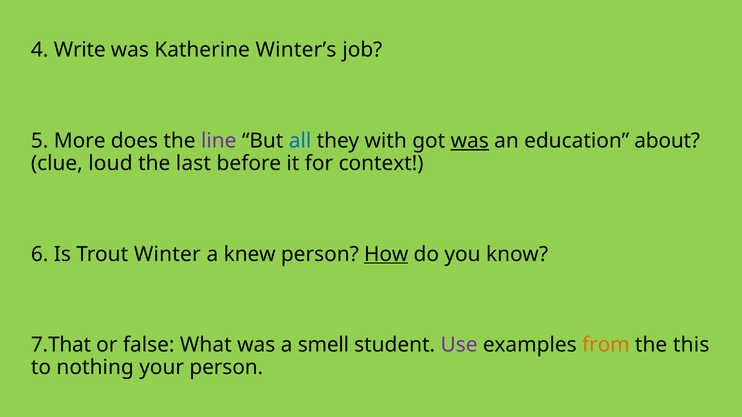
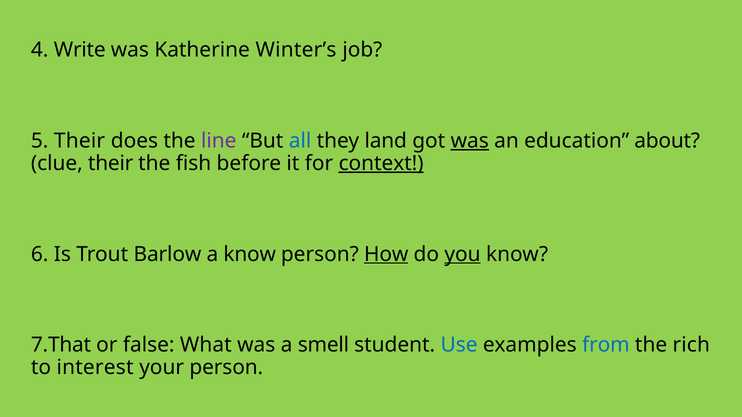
5 More: More -> Their (80, 141)
with: with -> land (386, 141)
clue loud: loud -> their (111, 163)
last: last -> fish (194, 163)
context underline: none -> present (381, 163)
Winter: Winter -> Barlow (167, 254)
a knew: knew -> know (250, 254)
you underline: none -> present (463, 254)
Use colour: purple -> blue (459, 345)
from colour: orange -> blue (606, 345)
this: this -> rich (691, 345)
nothing: nothing -> interest (95, 368)
